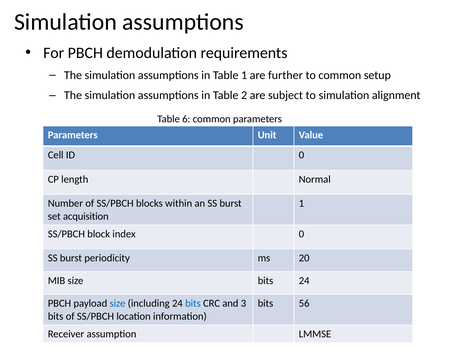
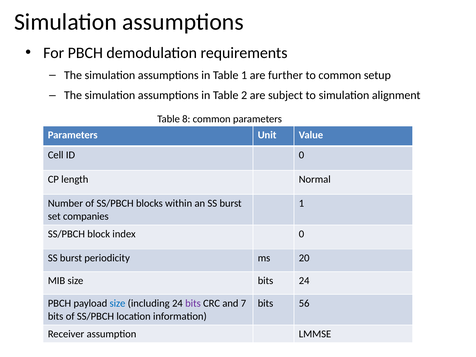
6: 6 -> 8 (186, 119)
acquisition: acquisition -> companies (86, 216)
bits colour: blue -> purple (193, 303)
3: 3 -> 7 (244, 303)
